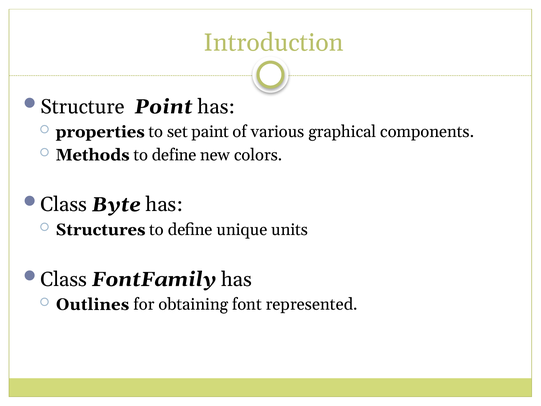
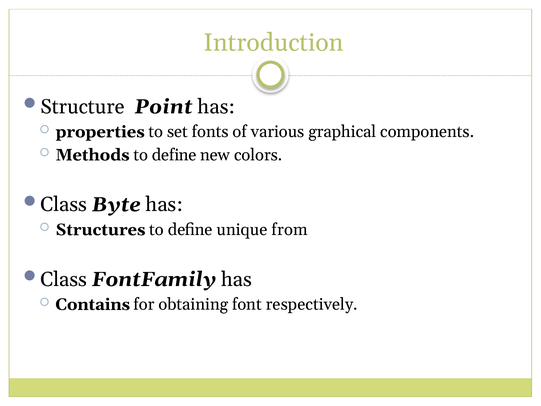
paint: paint -> fonts (210, 132)
units: units -> from (290, 230)
Outlines: Outlines -> Contains (93, 304)
represented: represented -> respectively (312, 304)
